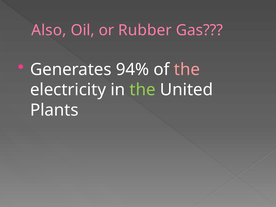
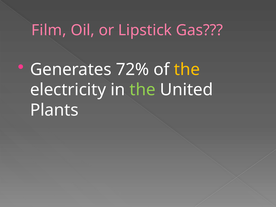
Also: Also -> Film (49, 30)
Rubber: Rubber -> Lipstick (145, 30)
94%: 94% -> 72% (133, 70)
the colour: pink -> yellow (187, 70)
